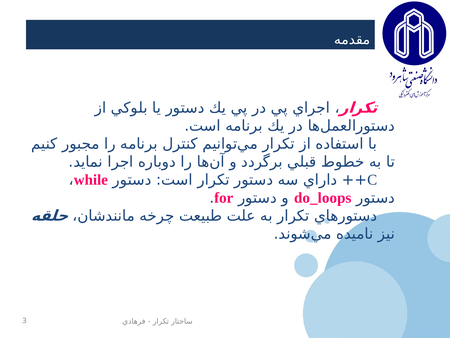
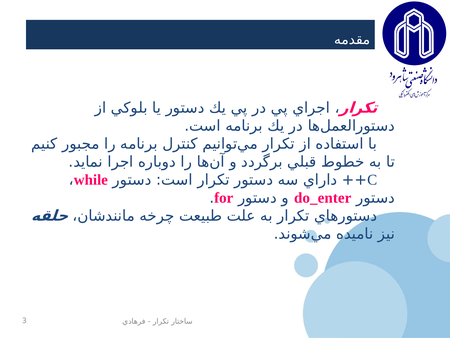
do_loops: do_loops -> do_enter (323, 198)
